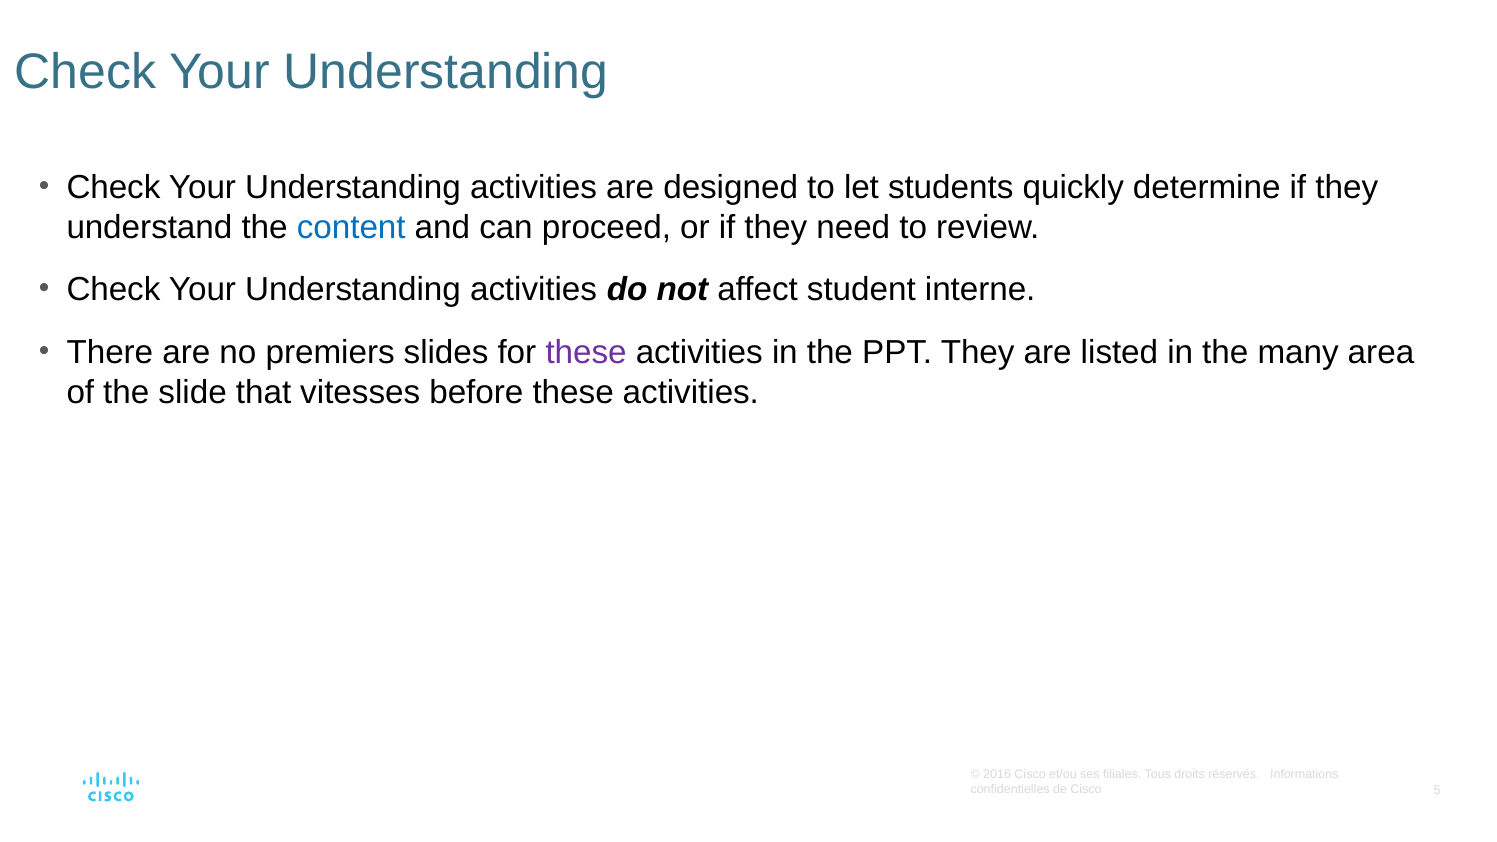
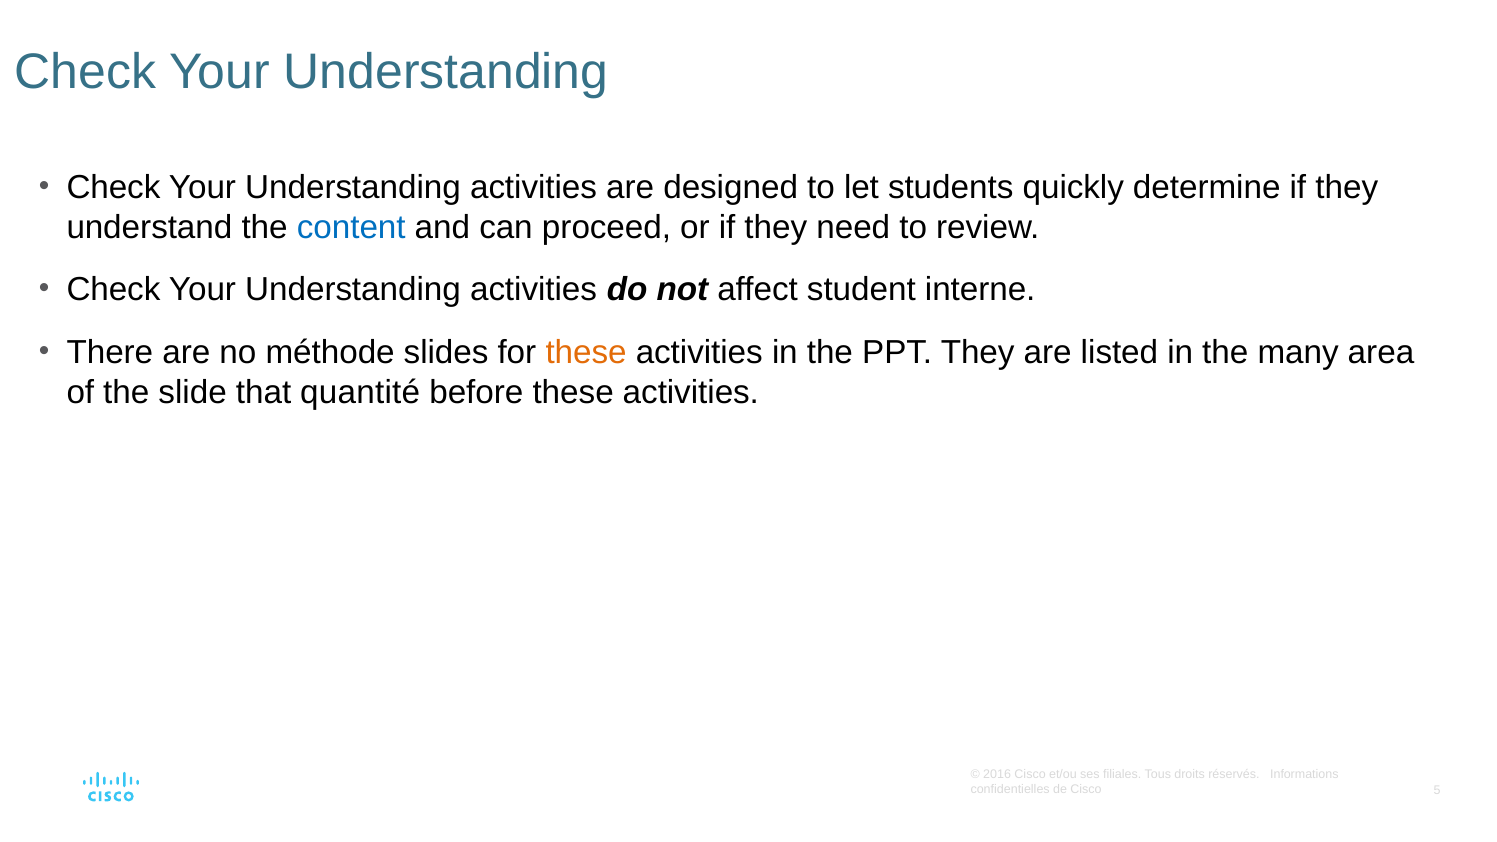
premiers: premiers -> méthode (330, 352)
these colour: purple -> orange (586, 352)
vitesses: vitesses -> quantité (360, 392)
